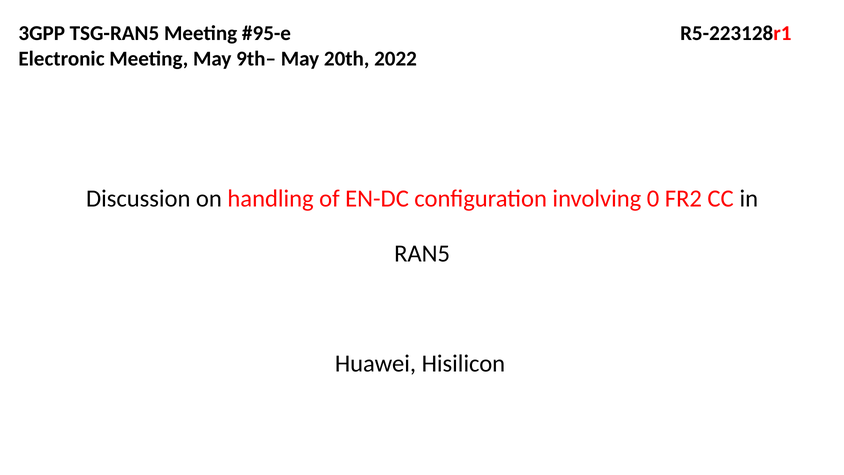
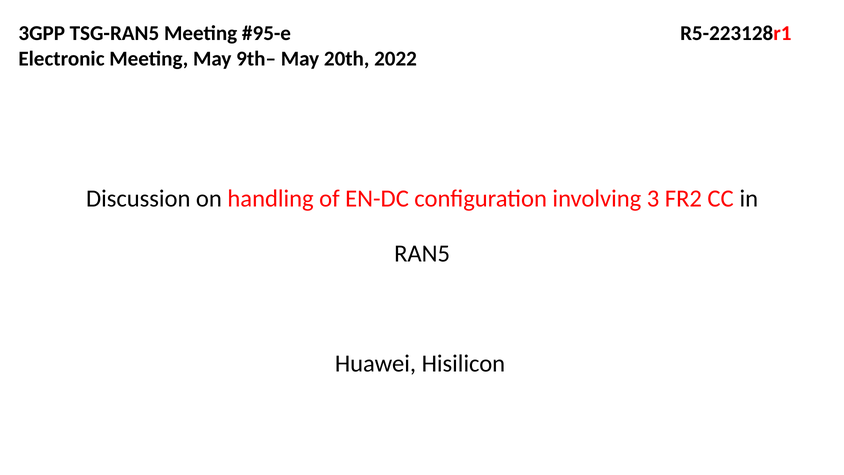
0: 0 -> 3 (653, 198)
